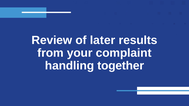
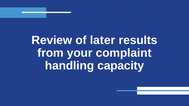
together: together -> capacity (121, 66)
